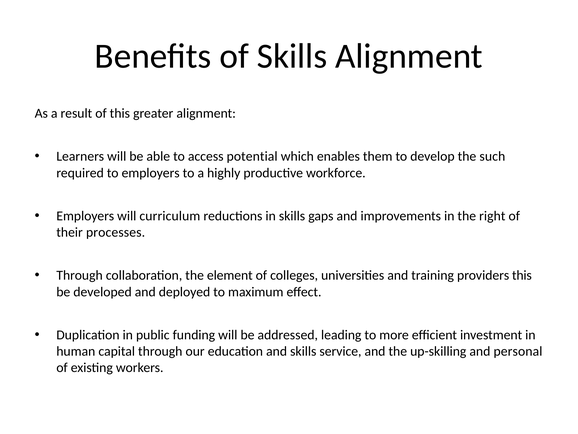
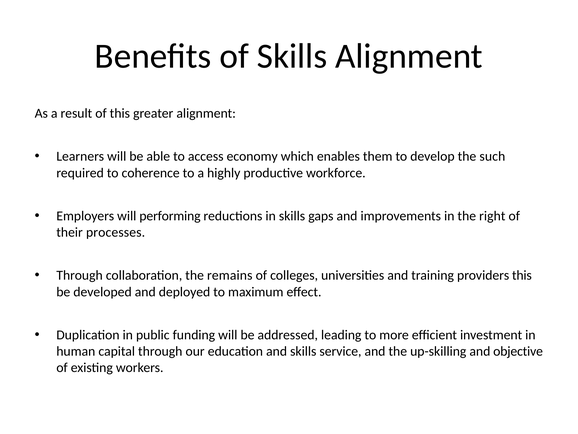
potential: potential -> economy (252, 156)
to employers: employers -> coherence (151, 173)
curriculum: curriculum -> performing (170, 216)
element: element -> remains (230, 275)
personal: personal -> objective (518, 351)
